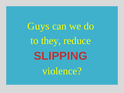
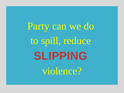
Guys: Guys -> Party (38, 26)
they: they -> spill (51, 41)
